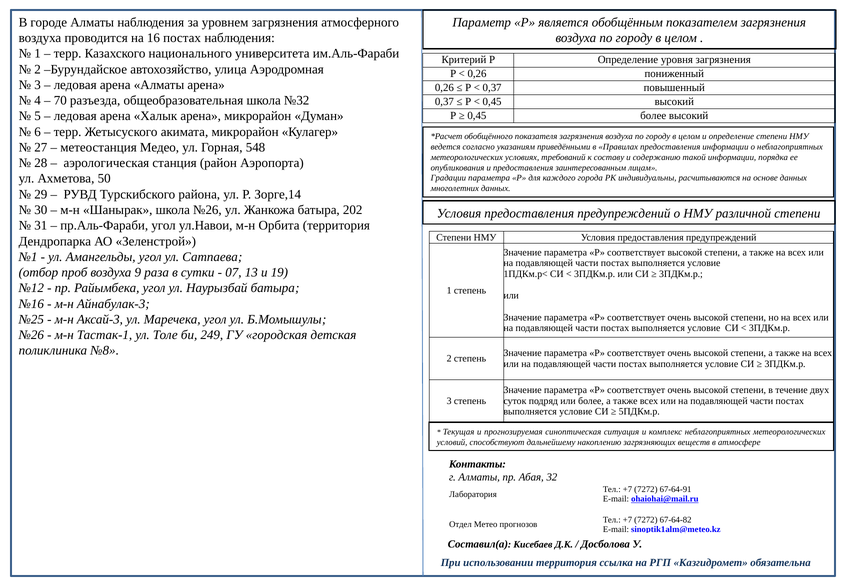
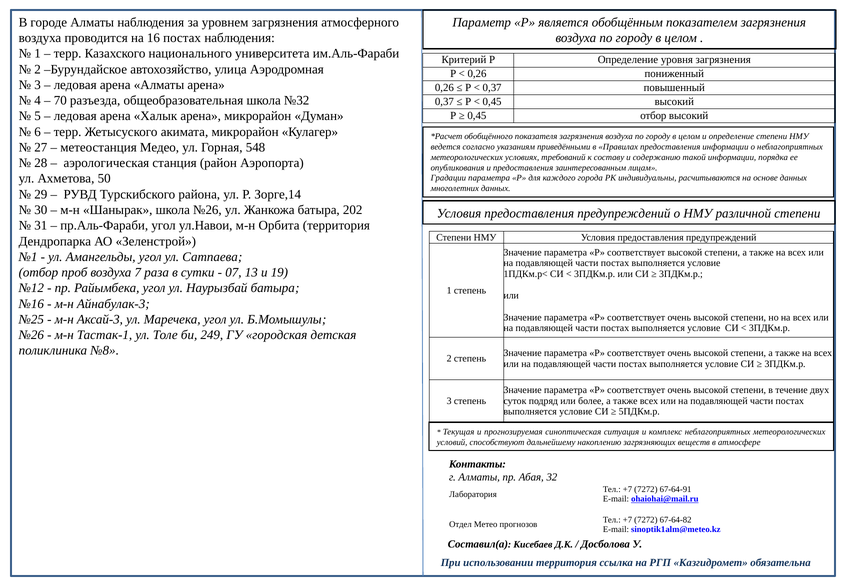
0,45 более: более -> отбор (653, 116)
9: 9 -> 7 (138, 272)
